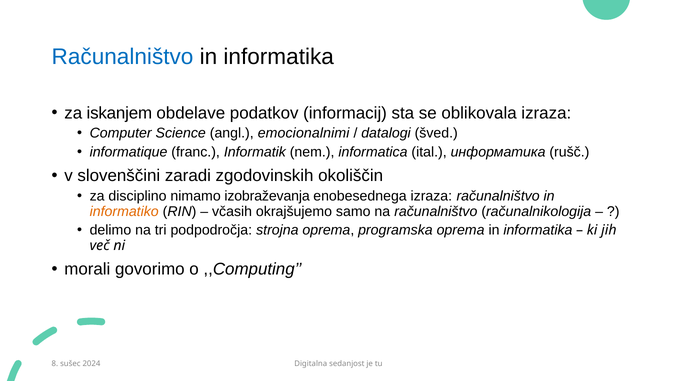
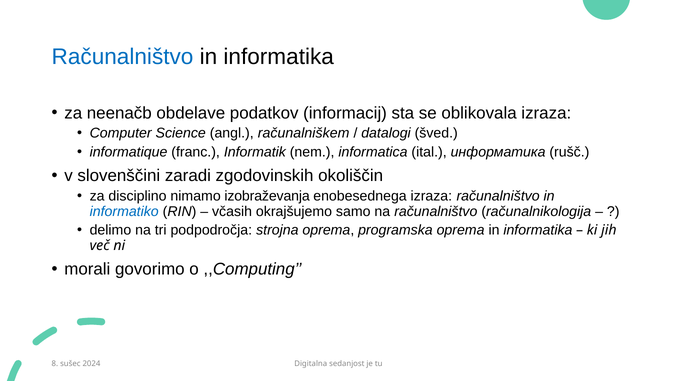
iskanjem: iskanjem -> neenačb (119, 113)
emocionalnimi: emocionalnimi -> računalniškem (304, 133)
informatiko colour: orange -> blue (124, 211)
